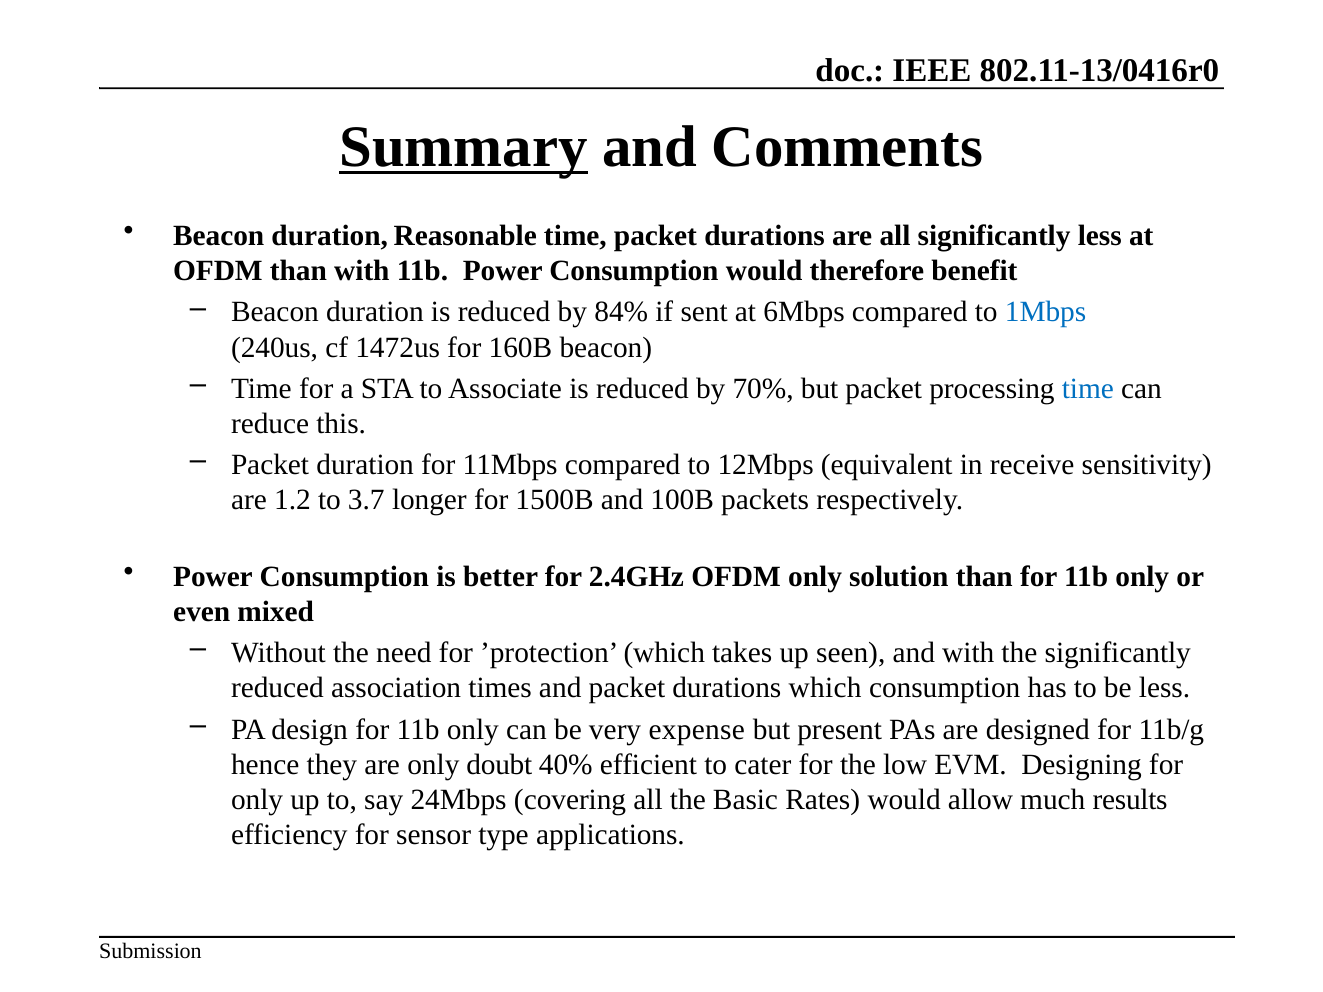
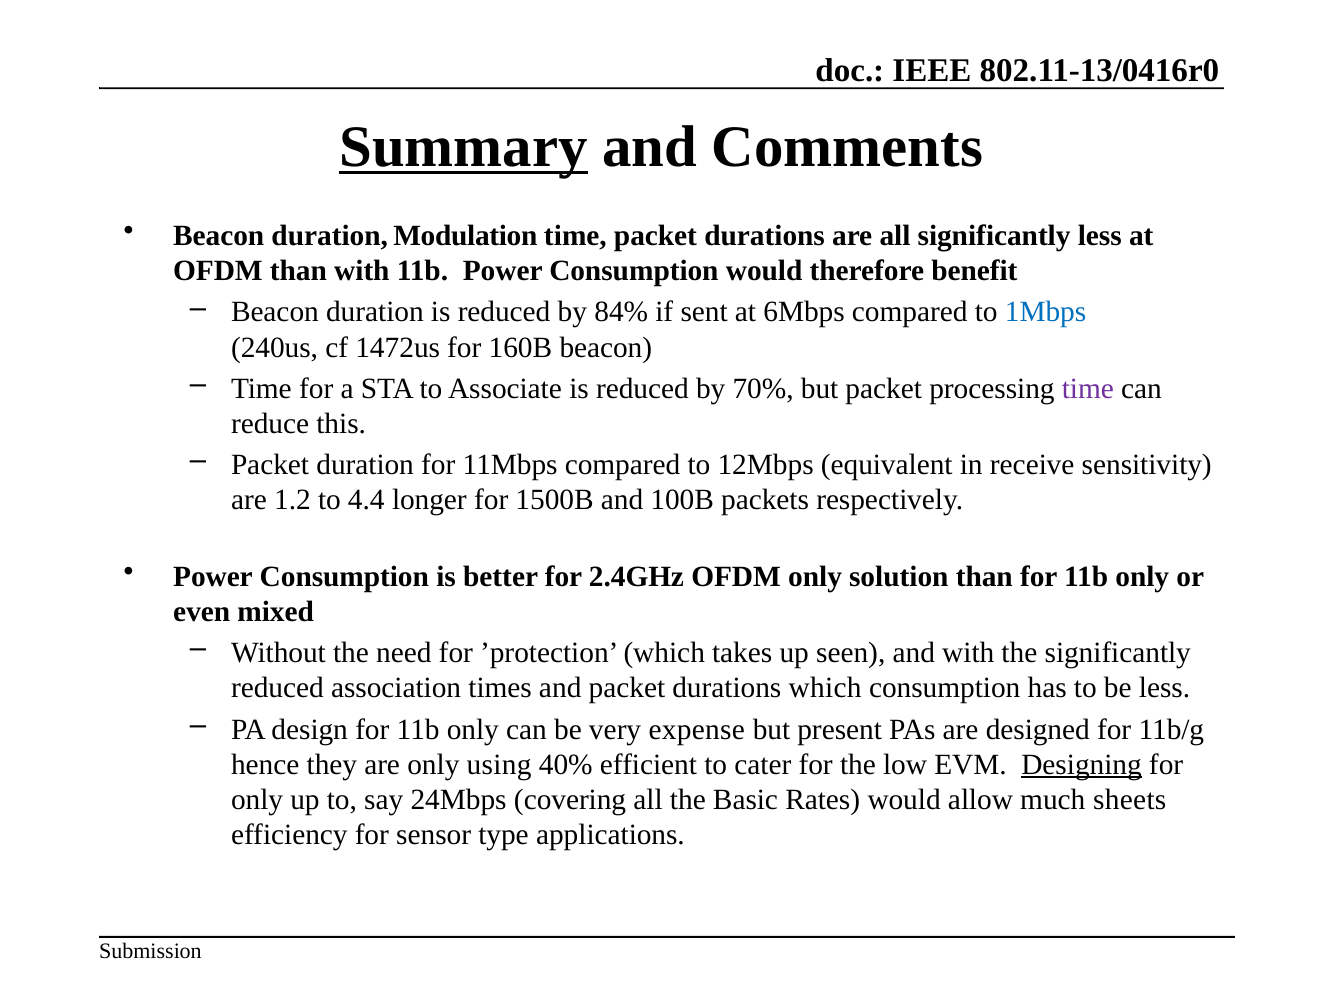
Reasonable: Reasonable -> Modulation (465, 236)
time colour: blue -> purple (1088, 389)
3.7: 3.7 -> 4.4 (366, 500)
doubt: doubt -> using (499, 765)
Designing underline: none -> present (1082, 765)
results: results -> sheets (1130, 800)
